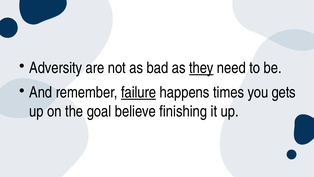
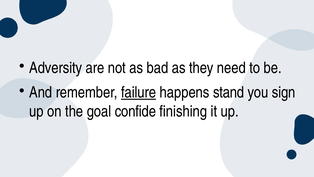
they underline: present -> none (201, 68)
times: times -> stand (229, 92)
gets: gets -> sign (284, 92)
believe: believe -> confide (135, 111)
